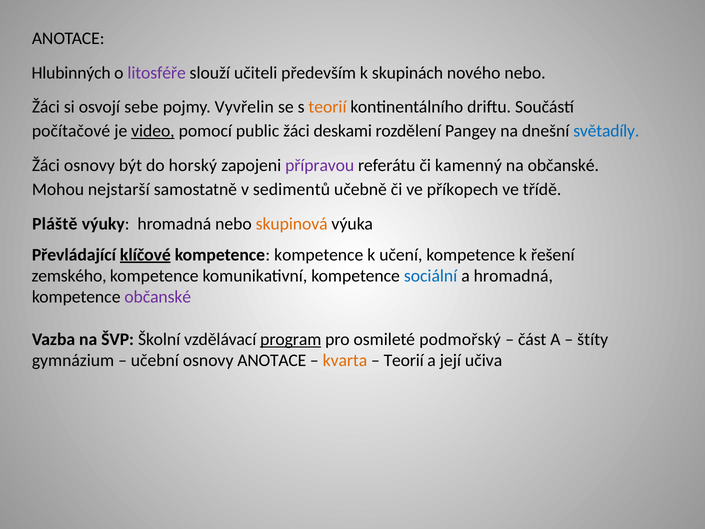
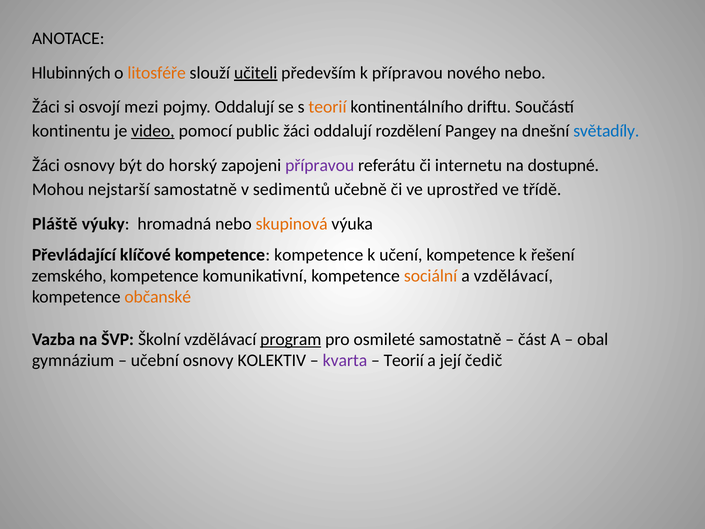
litosféře colour: purple -> orange (157, 73)
učiteli underline: none -> present (256, 73)
k skupinách: skupinách -> přípravou (407, 73)
sebe: sebe -> mezi (141, 107)
pojmy Vyvřelin: Vyvřelin -> Oddalují (244, 107)
počítačové: počítačové -> kontinentu (71, 131)
žáci deskami: deskami -> oddalují (343, 131)
kamenný: kamenný -> internetu (469, 165)
na občanské: občanské -> dostupné (563, 165)
příkopech: příkopech -> uprostřed (463, 190)
klíčové underline: present -> none (145, 255)
sociální colour: blue -> orange (431, 276)
a hromadná: hromadná -> vzdělávací (513, 276)
občanské colour: purple -> orange (158, 297)
osmileté podmořský: podmořský -> samostatně (460, 339)
štíty: štíty -> obal (593, 339)
osnovy ANOTACE: ANOTACE -> KOLEKTIV (272, 360)
kvarta colour: orange -> purple (345, 360)
učiva: učiva -> čedič (484, 360)
